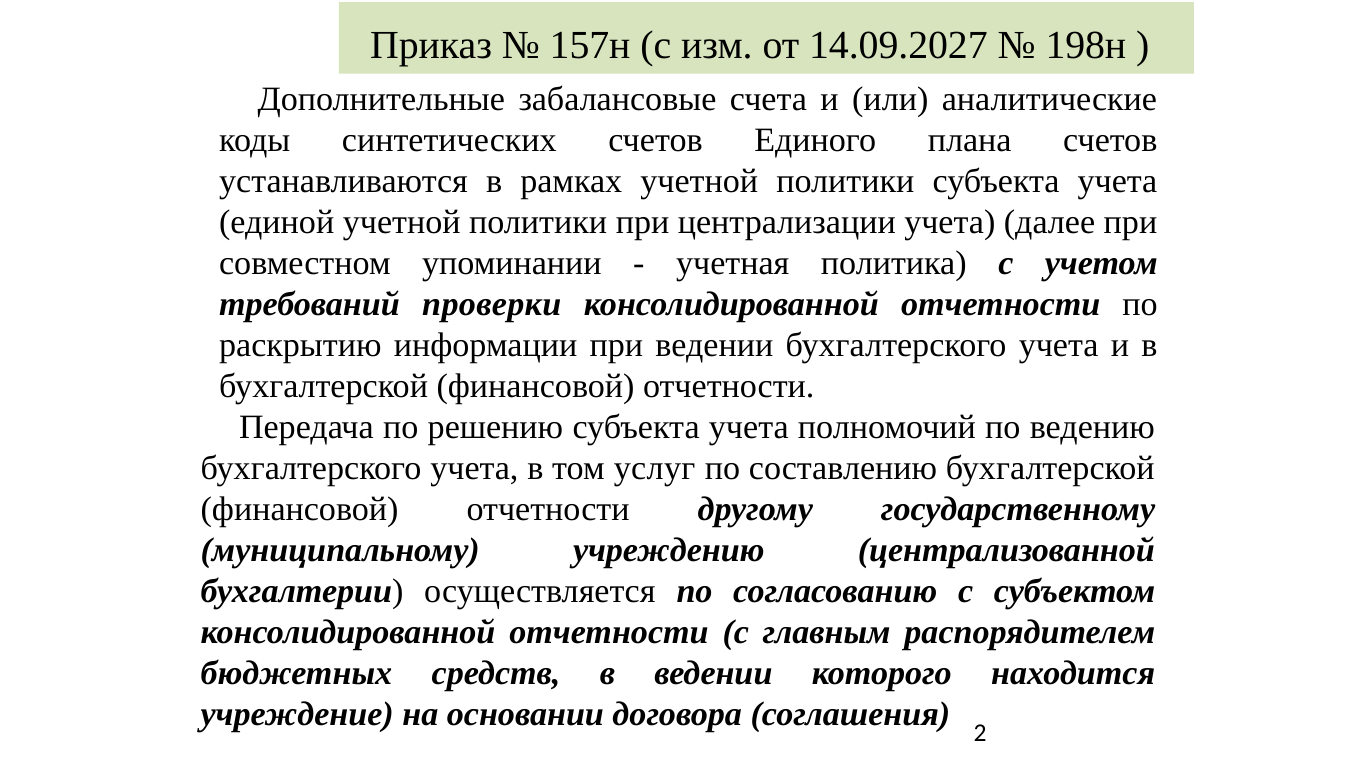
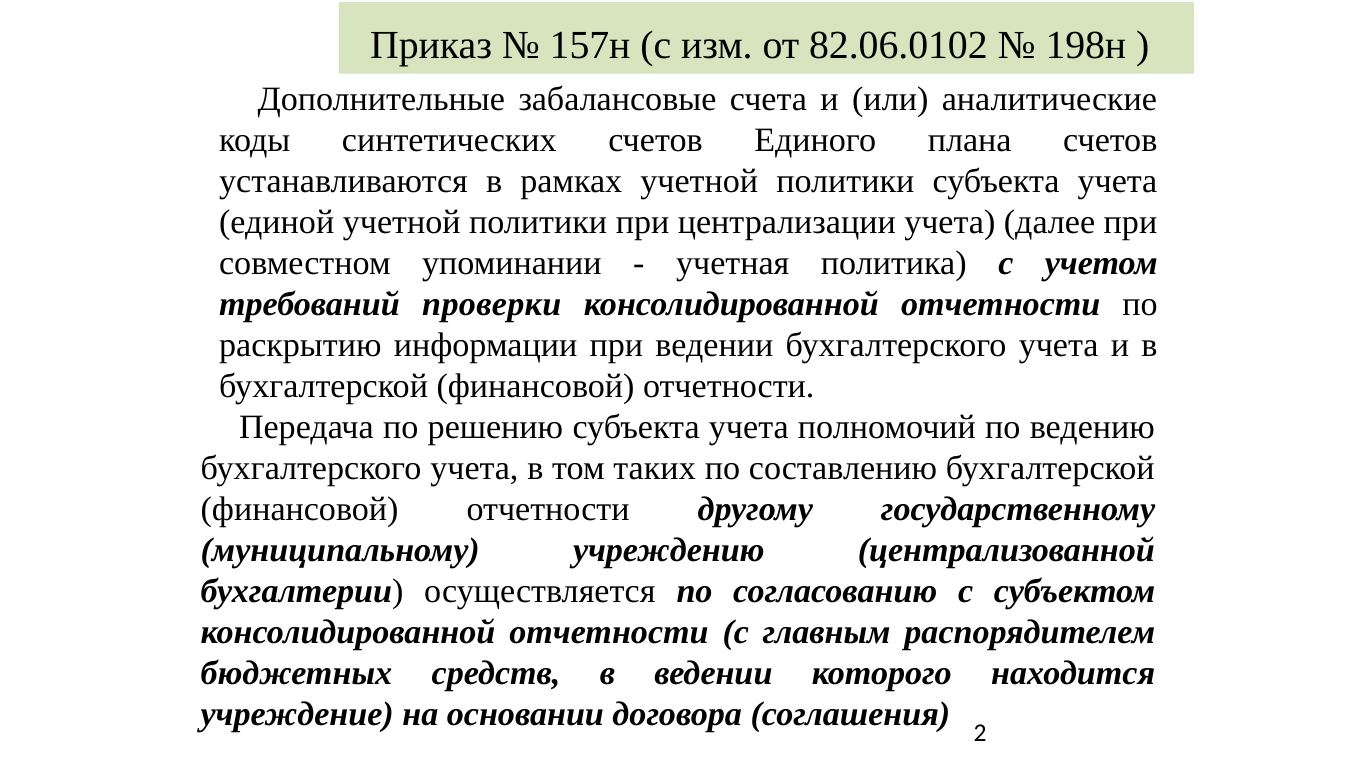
14.09.2027: 14.09.2027 -> 82.06.0102 (898, 45)
услуг: услуг -> таких (655, 469)
